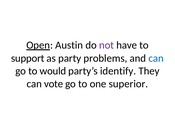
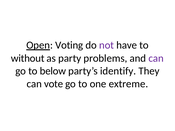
Austin: Austin -> Voting (69, 45)
support: support -> without (28, 58)
can colour: blue -> purple (156, 58)
would: would -> below (53, 71)
superior: superior -> extreme (128, 84)
